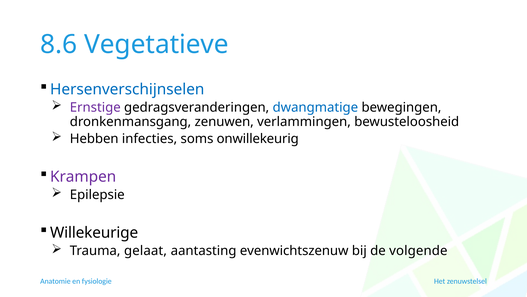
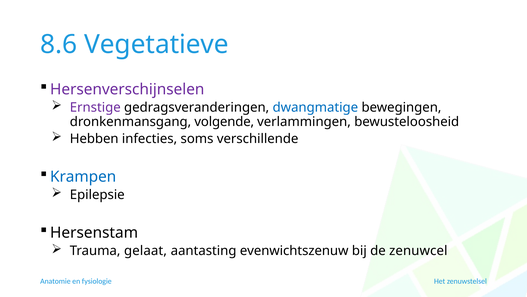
Hersenverschijnselen colour: blue -> purple (127, 89)
zenuwen: zenuwen -> volgende (224, 121)
onwillekeurig: onwillekeurig -> verschillende (258, 138)
Krampen colour: purple -> blue (83, 176)
Willekeurige: Willekeurige -> Hersenstam (94, 232)
volgende: volgende -> zenuwcel (418, 250)
